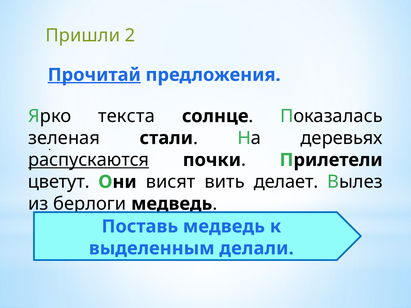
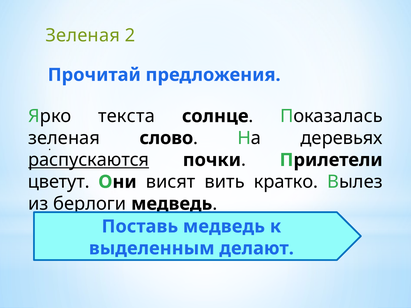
Пришли: Пришли -> Зеленая (83, 35)
Прочитай underline: present -> none (94, 75)
стали: стали -> слово (166, 138)
делает: делает -> кратко (286, 182)
делали: делали -> делают (257, 249)
